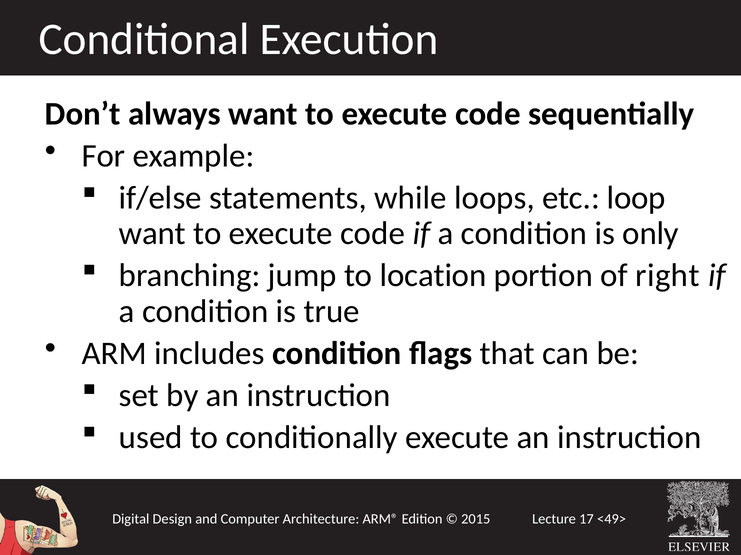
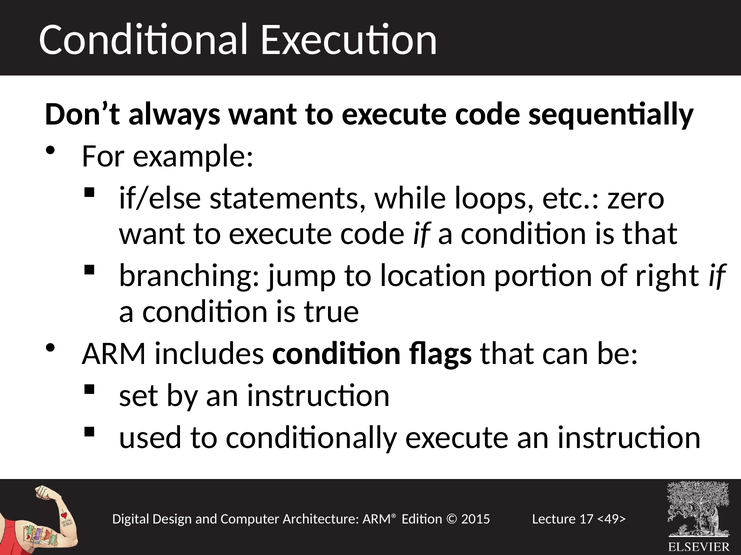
loop: loop -> zero (636, 198)
is only: only -> that (650, 234)
